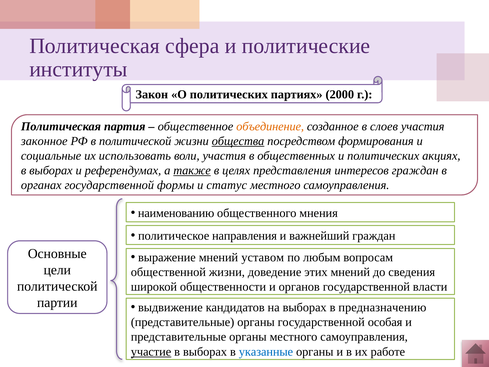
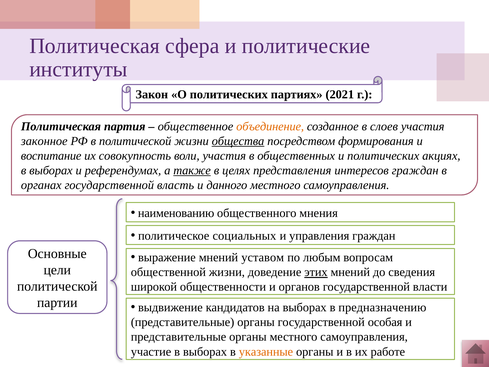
2000: 2000 -> 2021 (340, 94)
социальные: социальные -> воспитание (51, 156)
использовать: использовать -> совокупность (135, 156)
формы: формы -> власть (176, 185)
статус: статус -> данного (227, 185)
направления: направления -> социальных (244, 236)
важнейший: важнейший -> управления (319, 236)
этих underline: none -> present (316, 272)
участие underline: present -> none (151, 351)
указанные colour: blue -> orange (266, 351)
